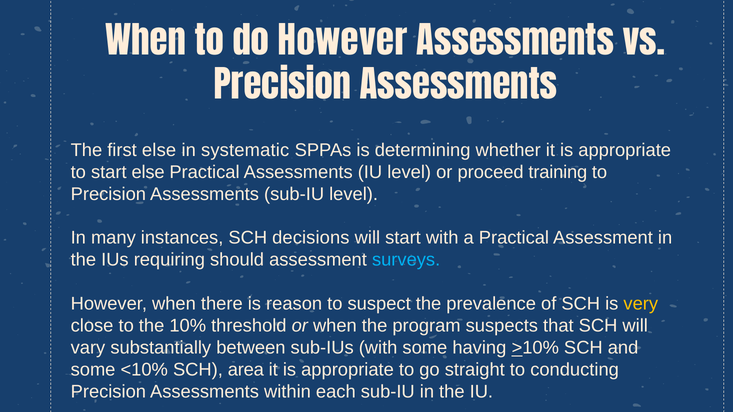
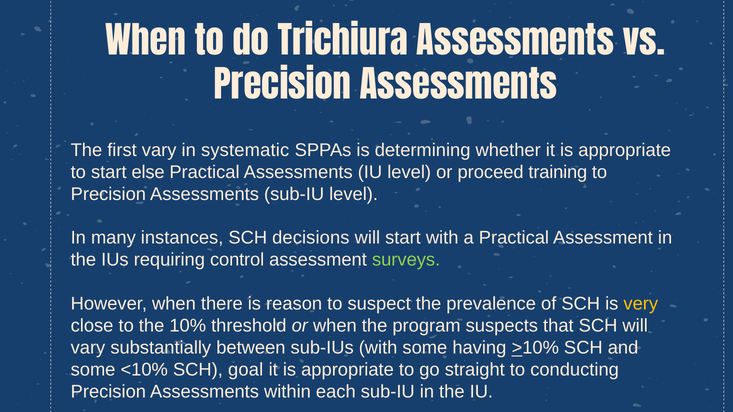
do However: However -> Trichiura (343, 43)
first else: else -> vary (159, 150)
should: should -> control (237, 260)
surveys colour: light blue -> light green (406, 260)
area: area -> goal (246, 370)
